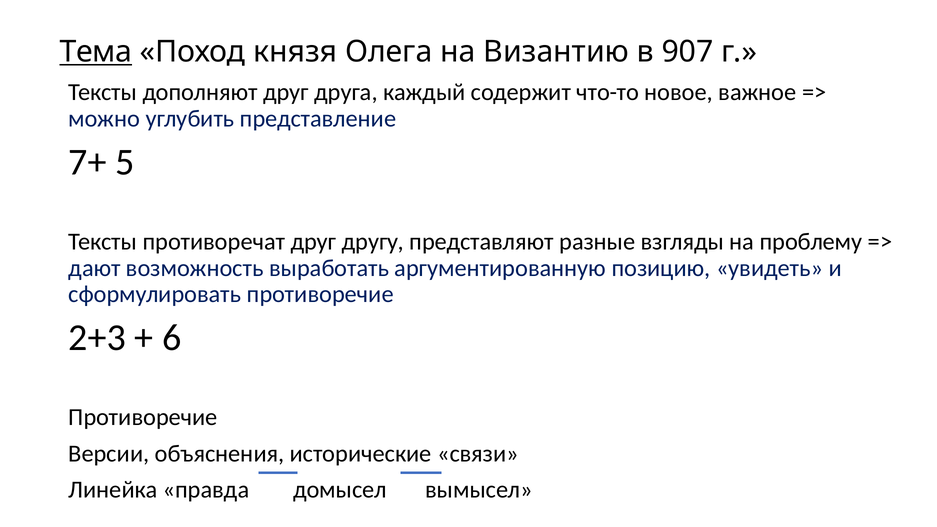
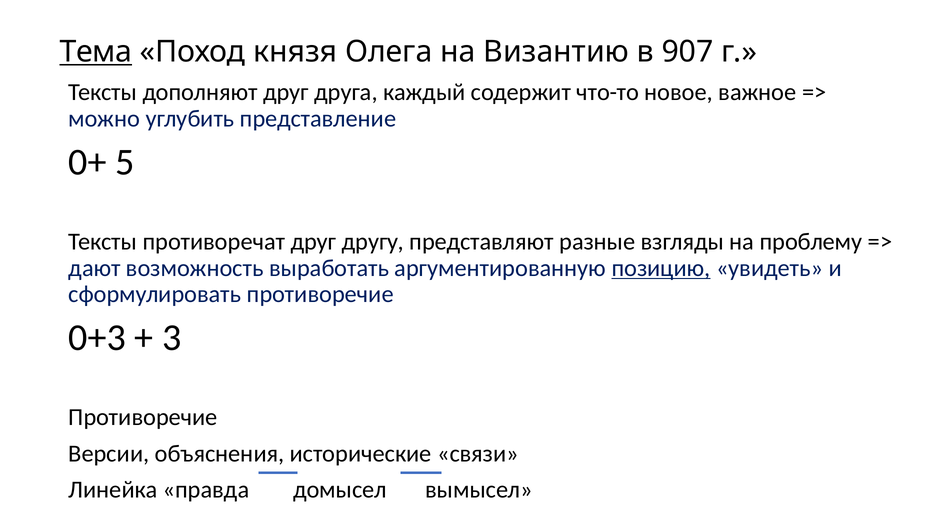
7+: 7+ -> 0+ (88, 162)
позицию underline: none -> present (661, 268)
2+3: 2+3 -> 0+3 (97, 338)
6: 6 -> 3 (172, 338)
